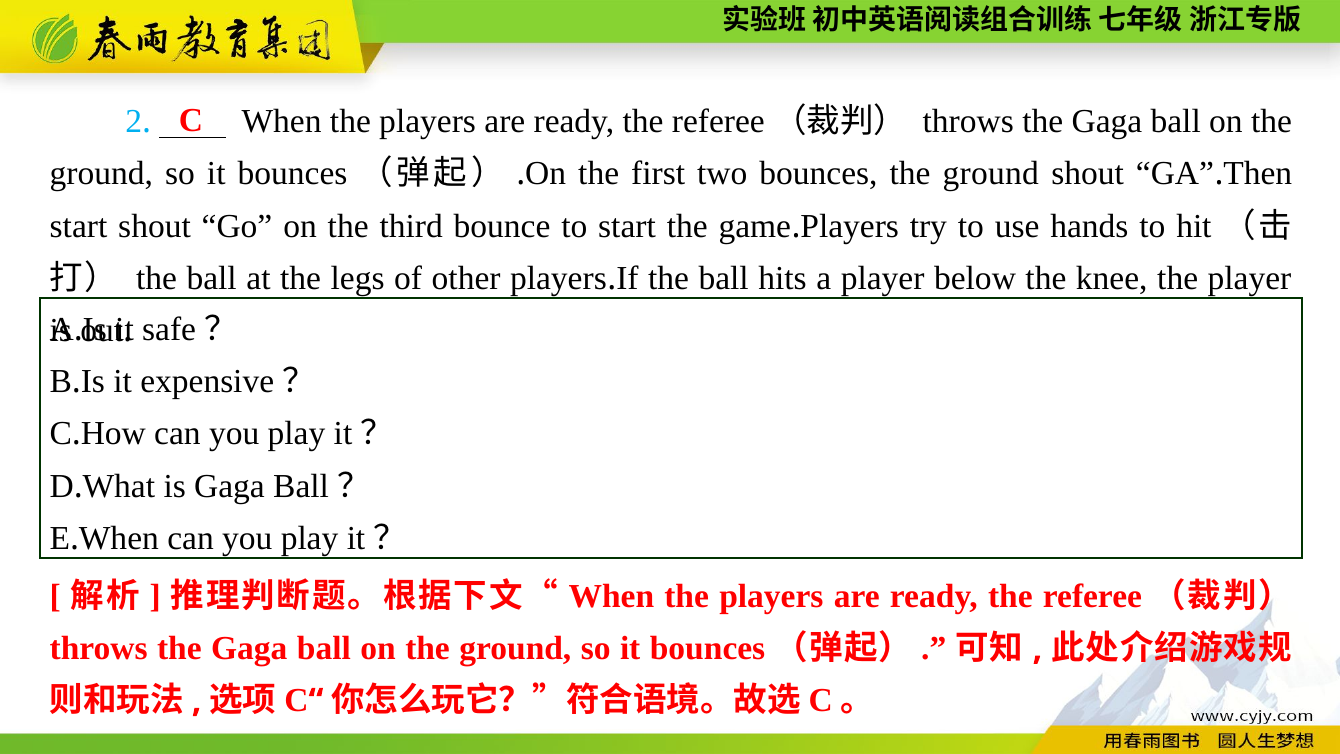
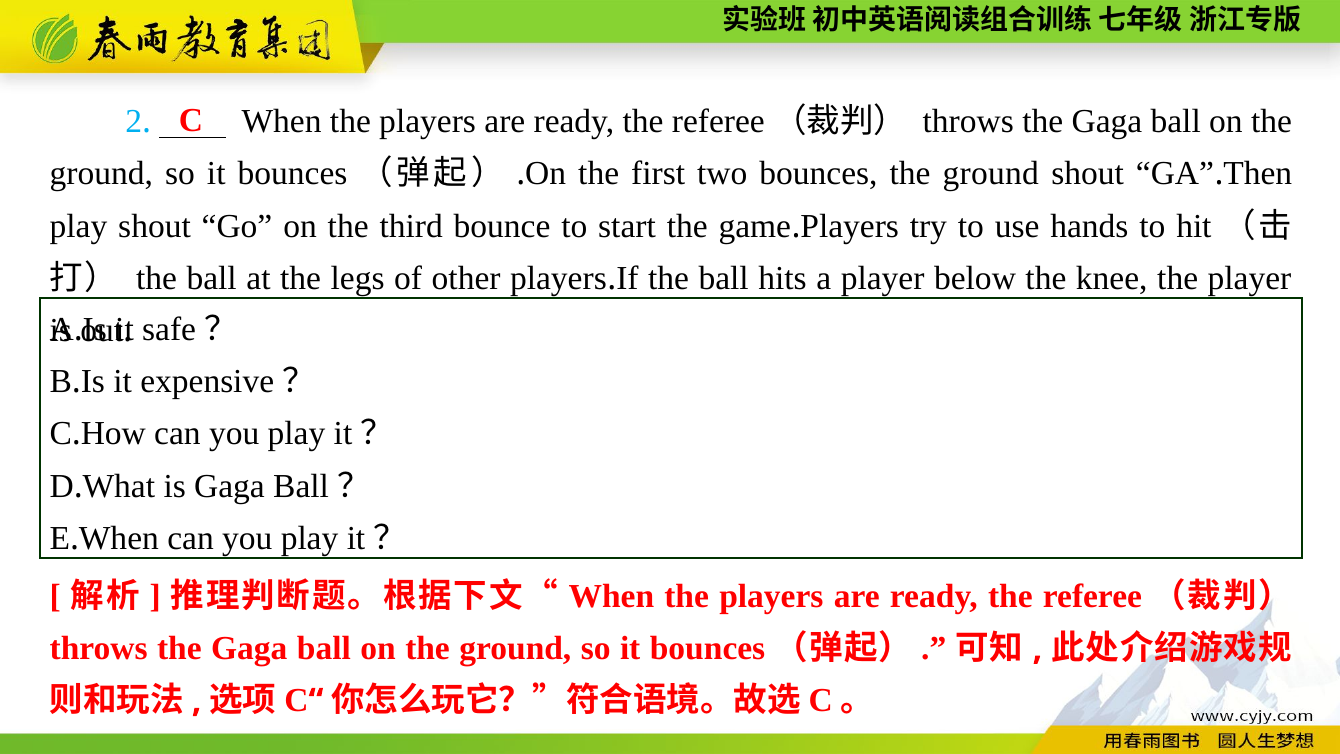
start: start -> play (79, 226)
